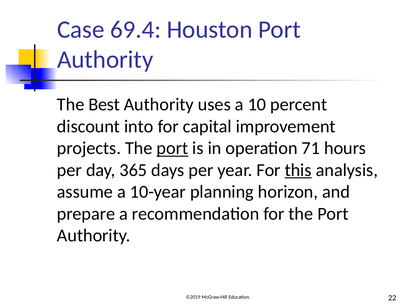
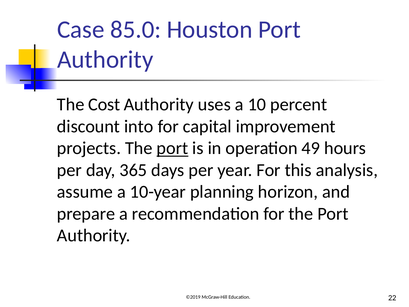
69.4: 69.4 -> 85.0 (136, 30)
Best: Best -> Cost (104, 104)
71: 71 -> 49 (311, 148)
this underline: present -> none (298, 170)
